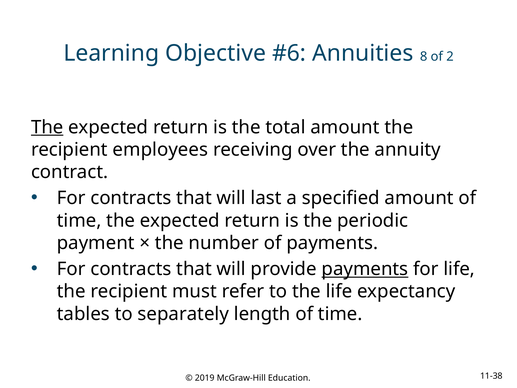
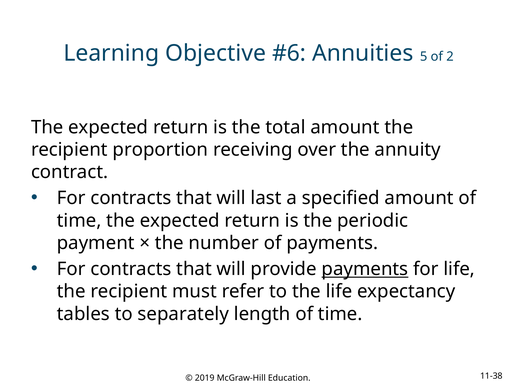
8: 8 -> 5 (424, 57)
The underline: present -> none (47, 127)
employees: employees -> proportion (160, 149)
